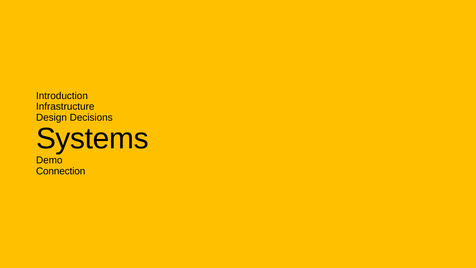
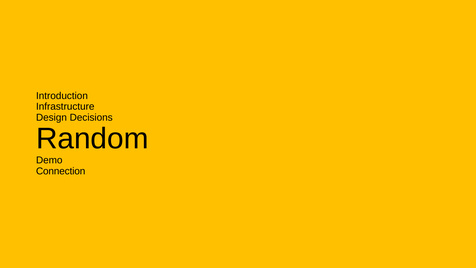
Systems: Systems -> Random (92, 139)
